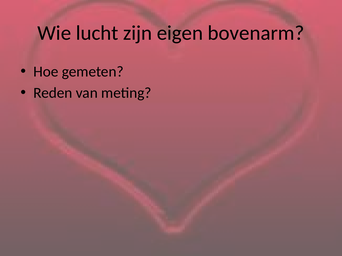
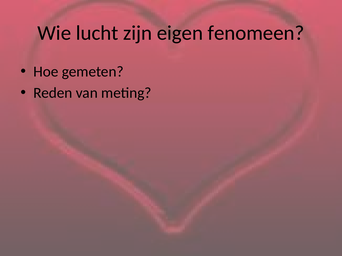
bovenarm: bovenarm -> fenomeen (256, 33)
